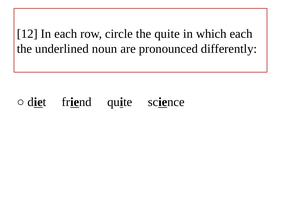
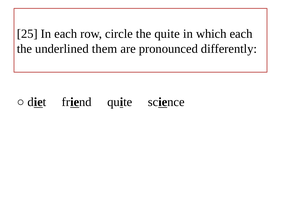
12: 12 -> 25 (27, 34)
noun: noun -> them (105, 49)
